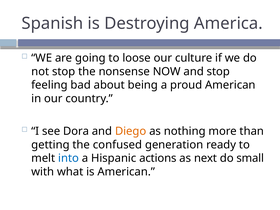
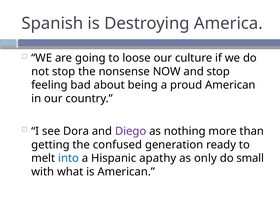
Diego colour: orange -> purple (131, 131)
actions: actions -> apathy (158, 158)
next: next -> only (205, 158)
